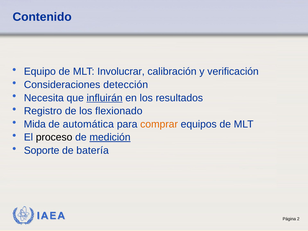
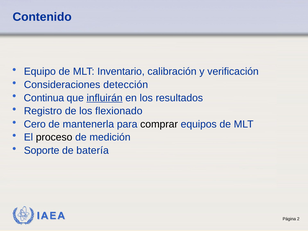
Involucrar: Involucrar -> Inventario (121, 72)
Necesita: Necesita -> Continua (44, 98)
Mida: Mida -> Cero (35, 124)
automática: automática -> mantenerla (88, 124)
comprar colour: orange -> black (159, 124)
medición underline: present -> none (110, 137)
